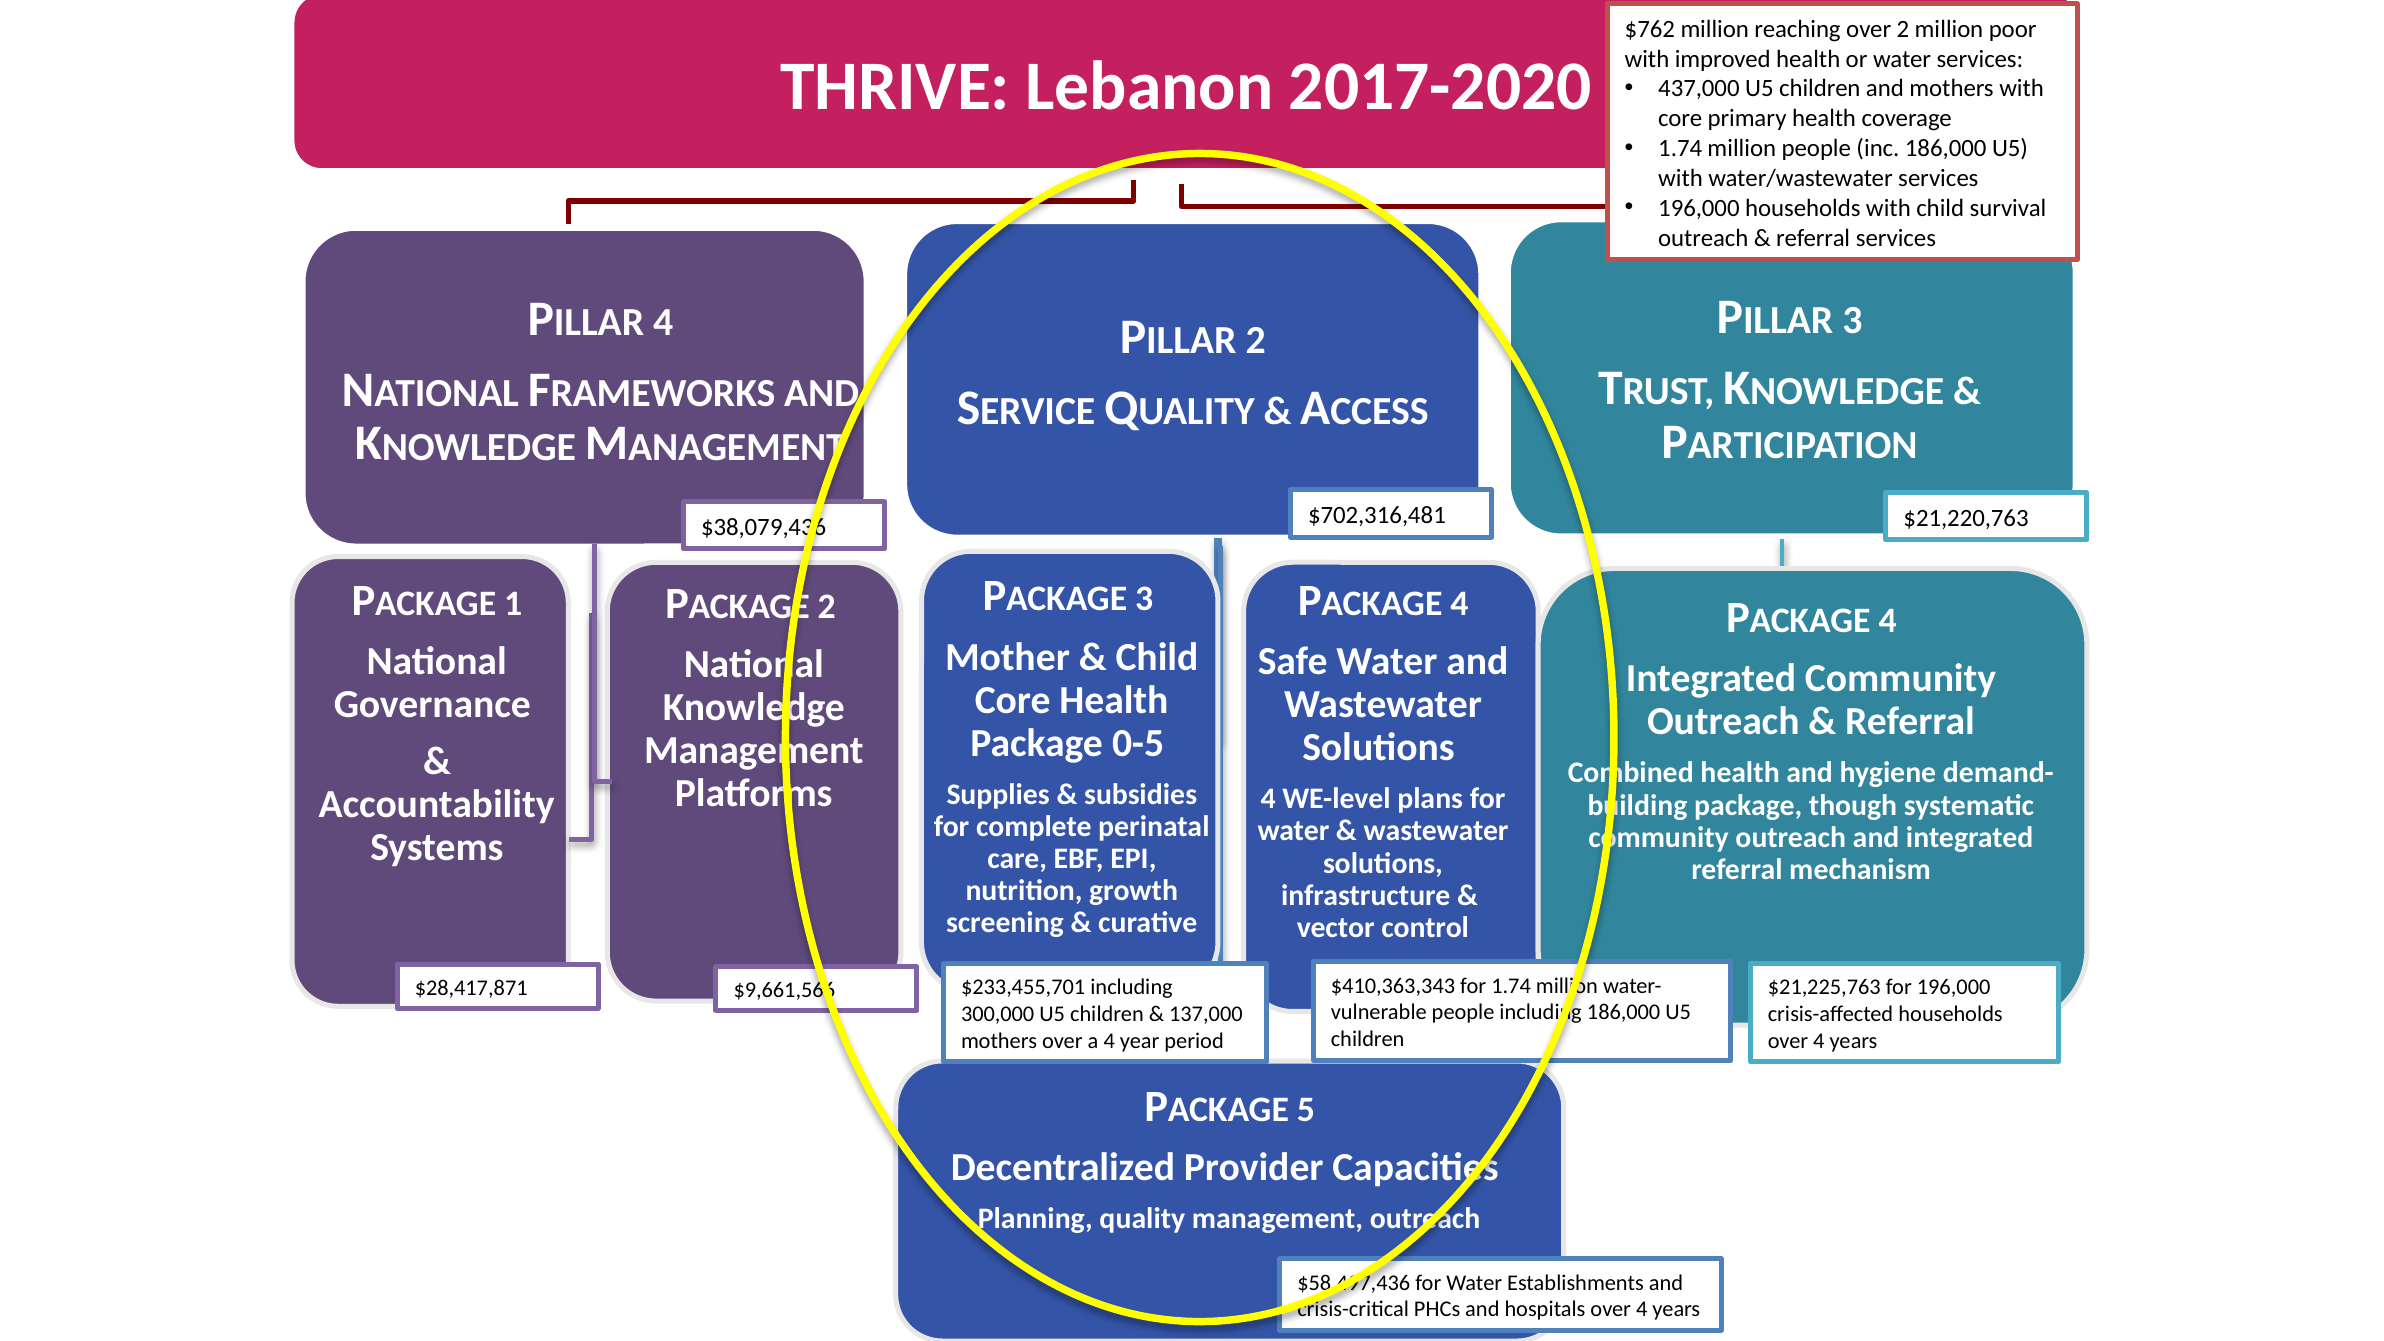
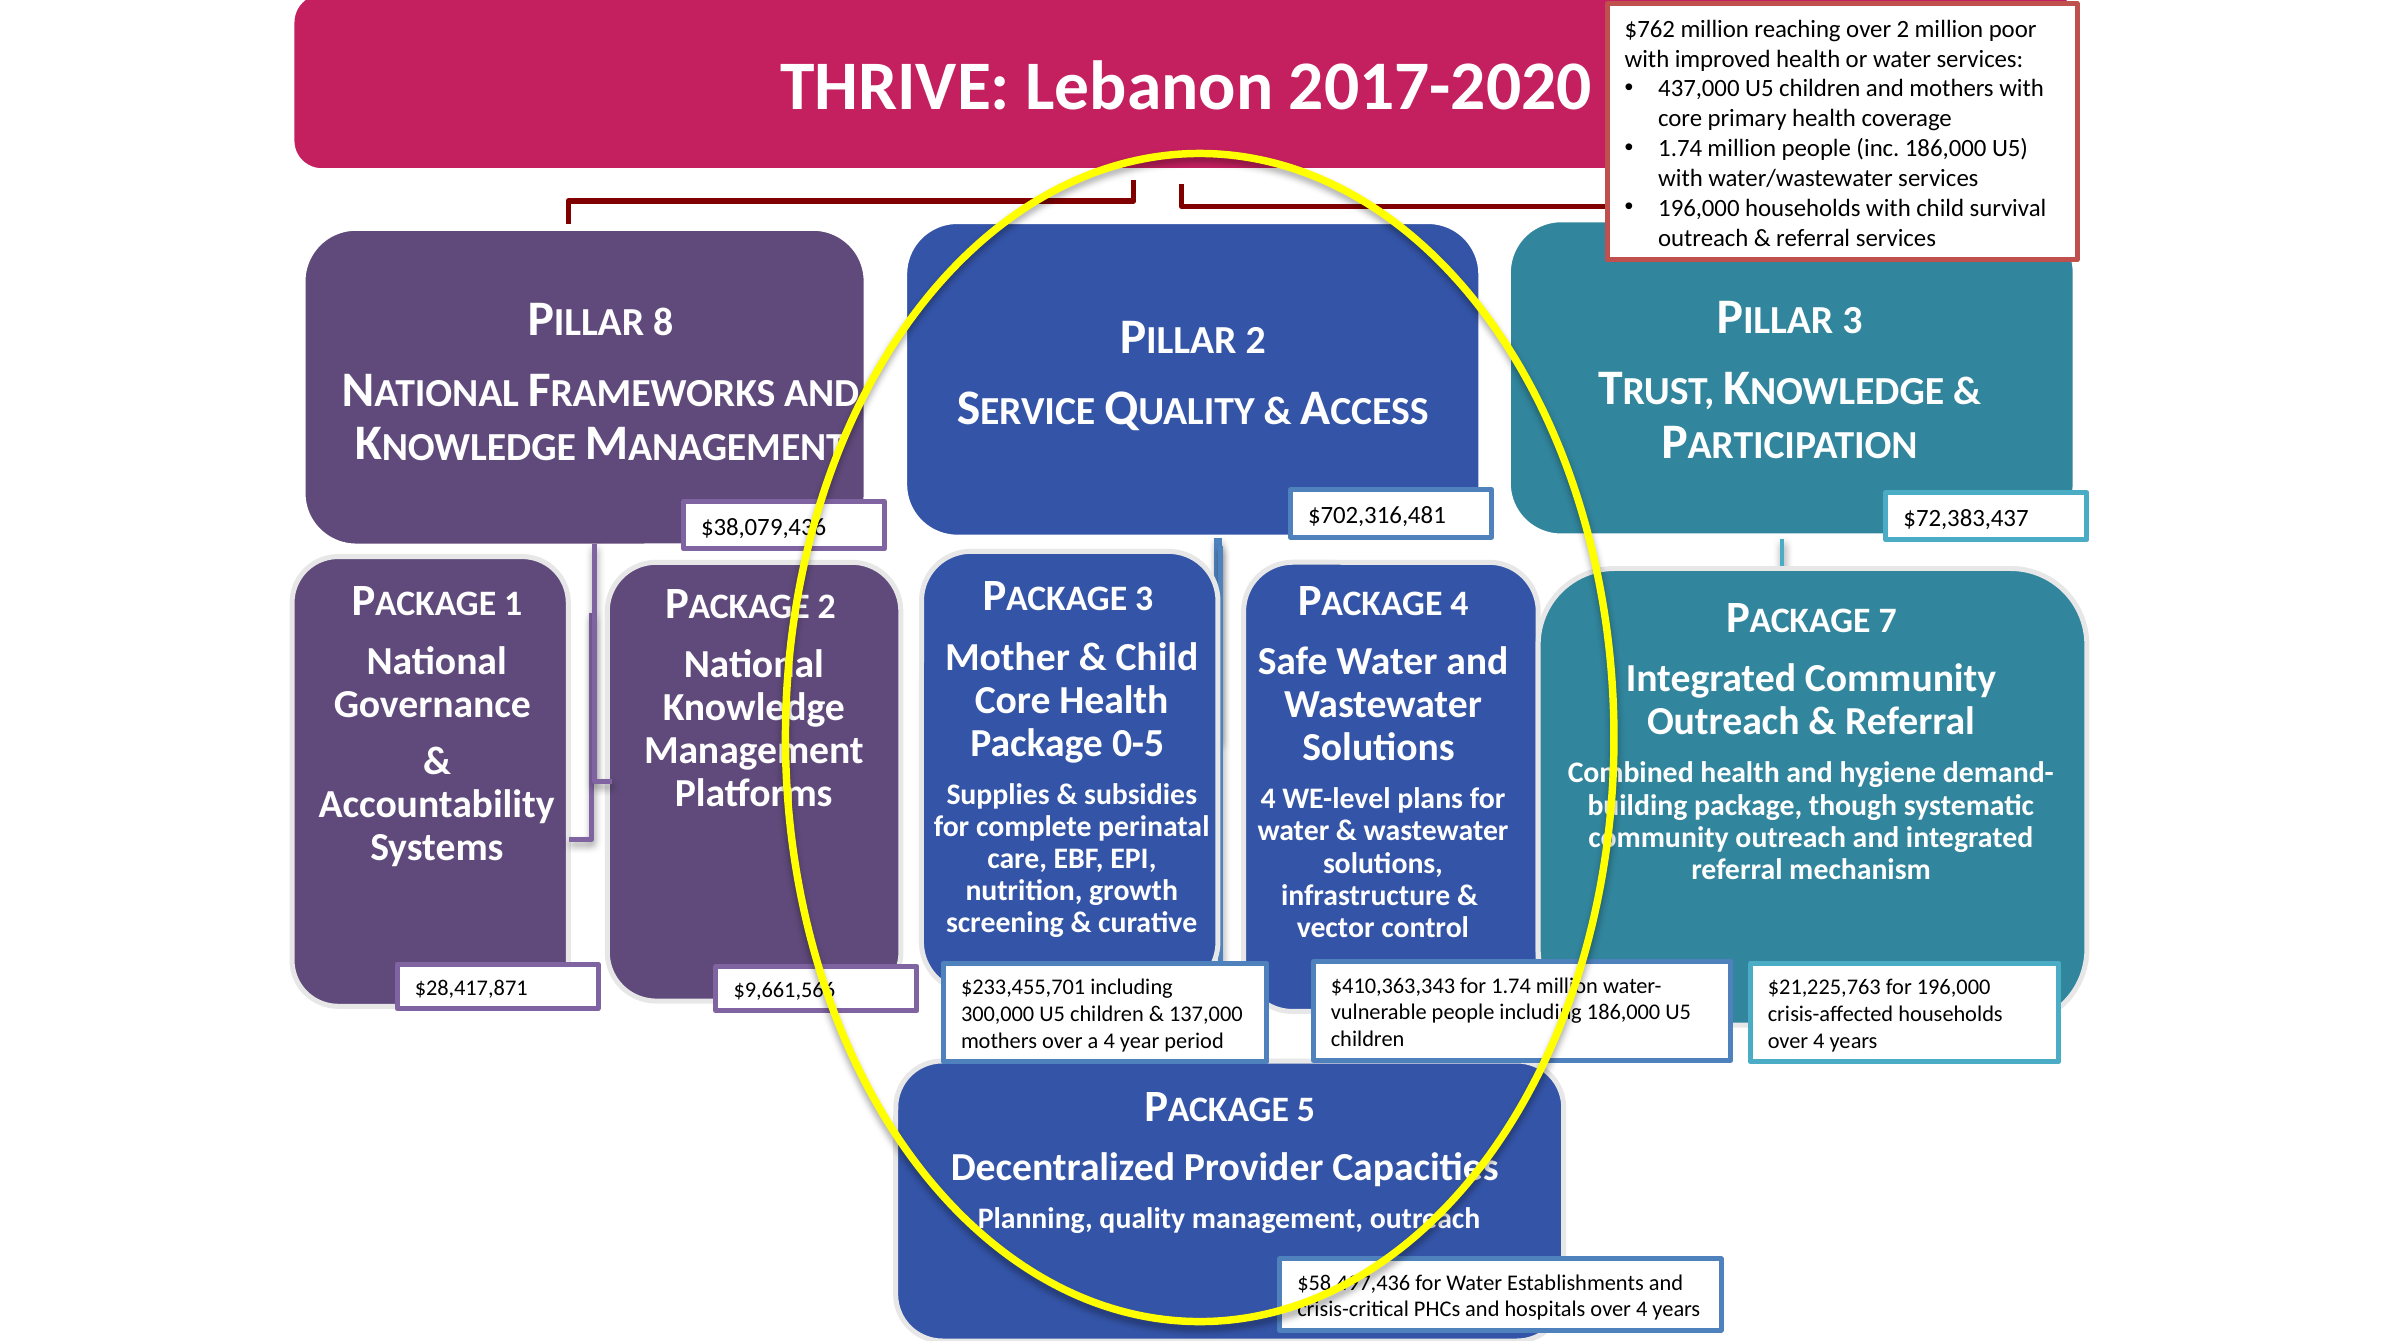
4: 4 -> 8 (663, 322)
$21,220,763: $21,220,763 -> $72,383,437 (1966, 518)
4: 4 -> 7 (1888, 620)
